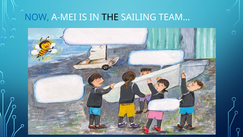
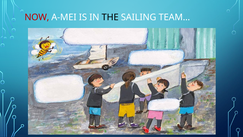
NOW colour: blue -> red (37, 17)
